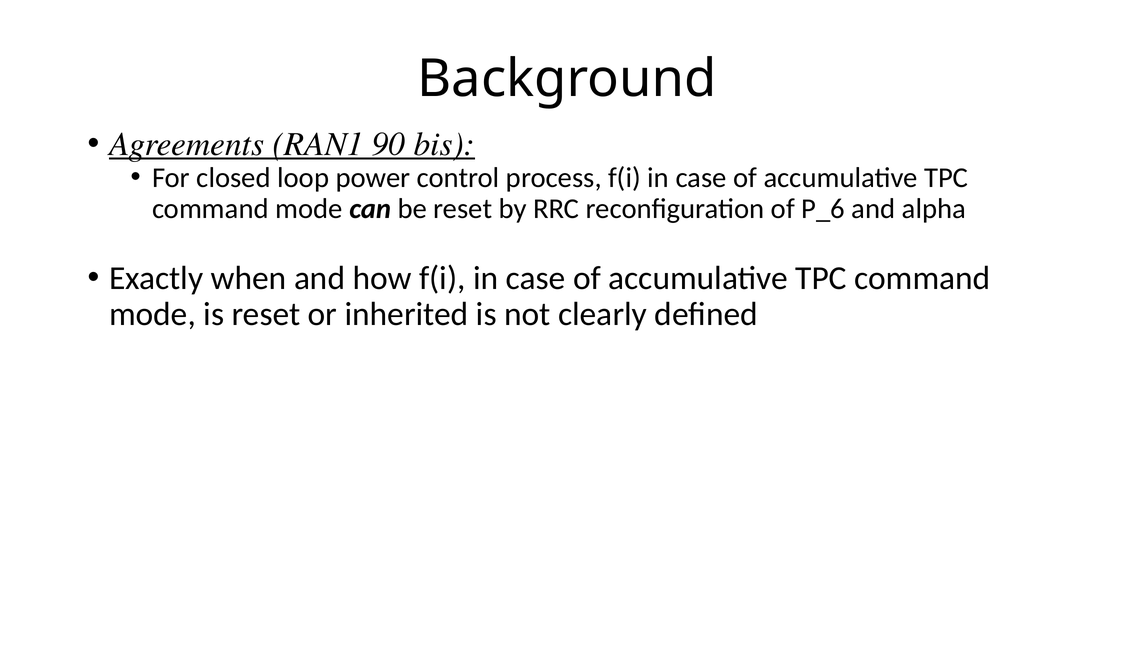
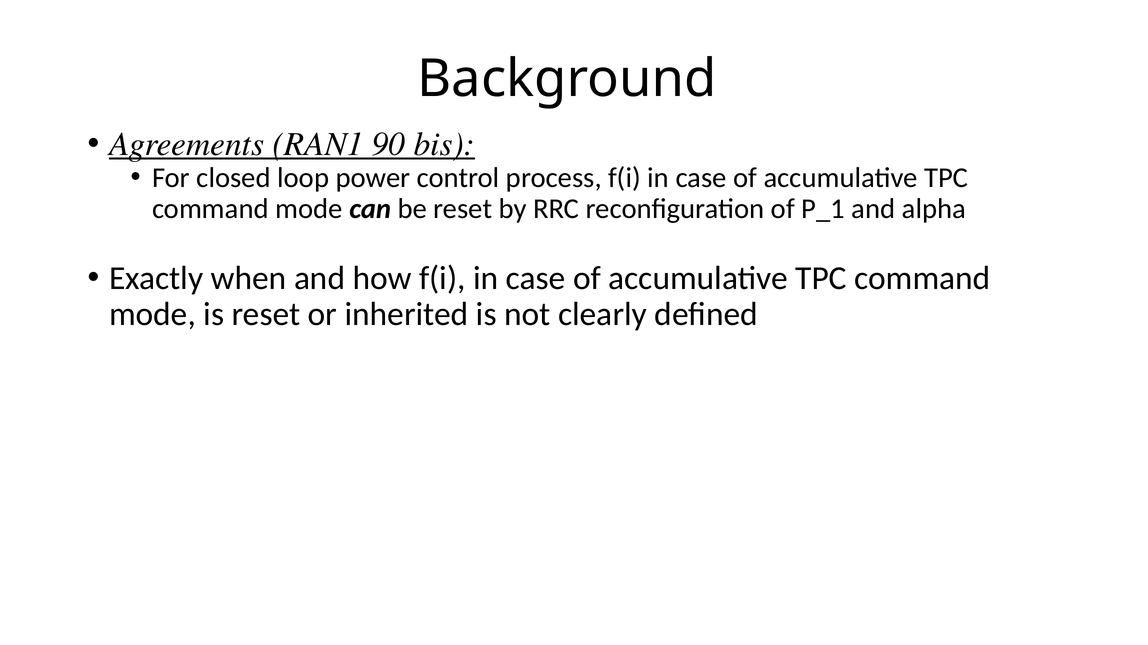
P_6: P_6 -> P_1 (823, 209)
